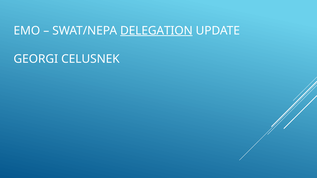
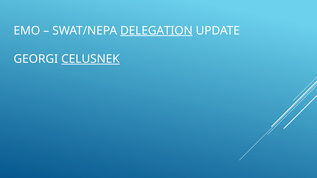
CELUSNEK underline: none -> present (90, 59)
